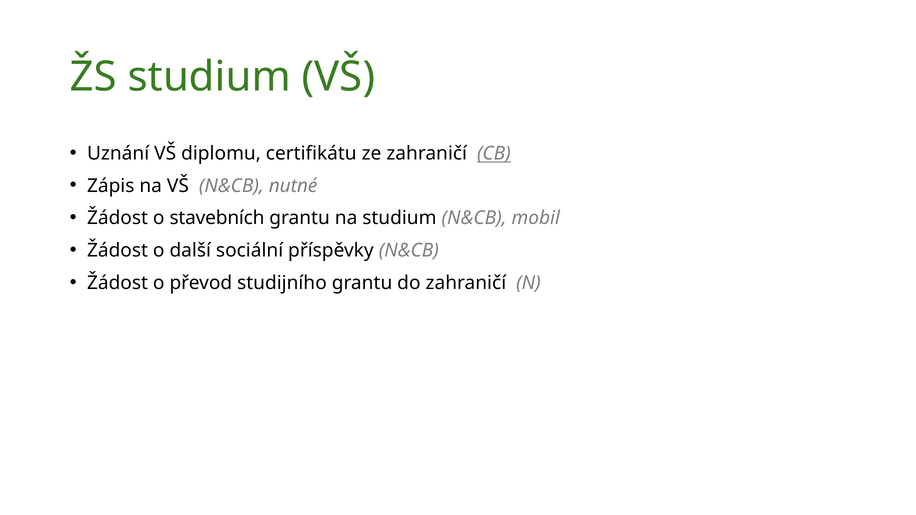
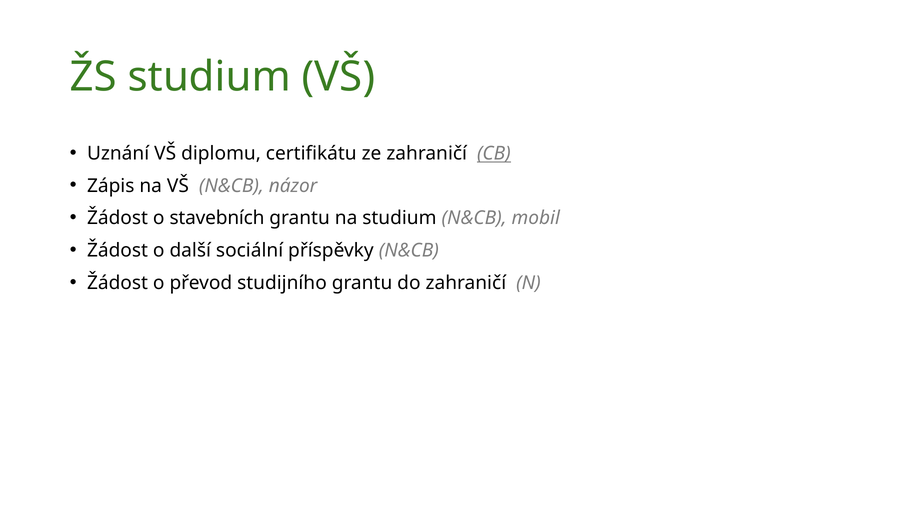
nutné: nutné -> názor (293, 186)
